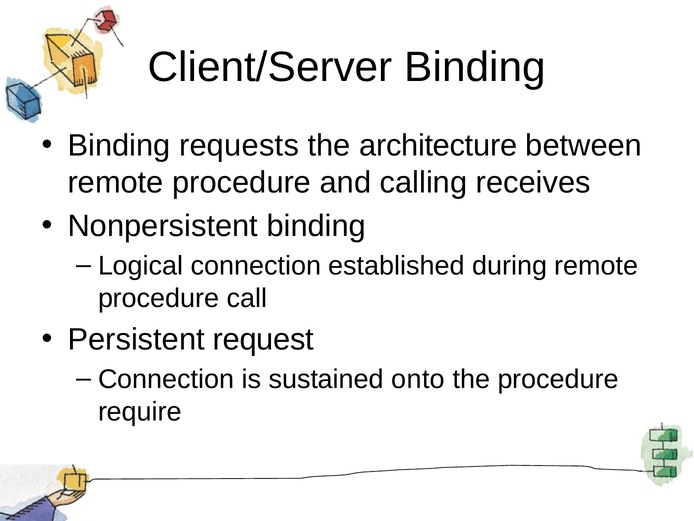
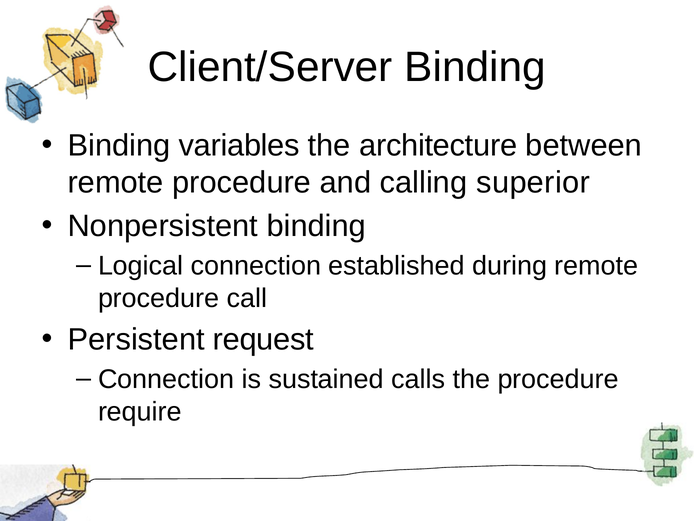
requests: requests -> variables (239, 146)
receives: receives -> superior (533, 183)
onto: onto -> calls (418, 379)
